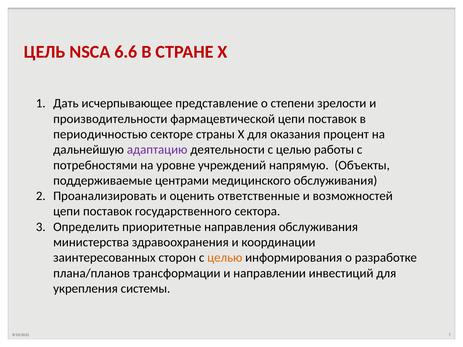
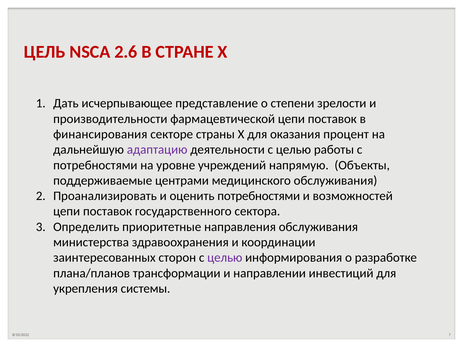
6.6: 6.6 -> 2.6 (126, 52)
периодичностью: периодичностью -> финансирования (100, 134)
оценить ответственные: ответственные -> потребностями (259, 196)
целью colour: orange -> purple (225, 258)
